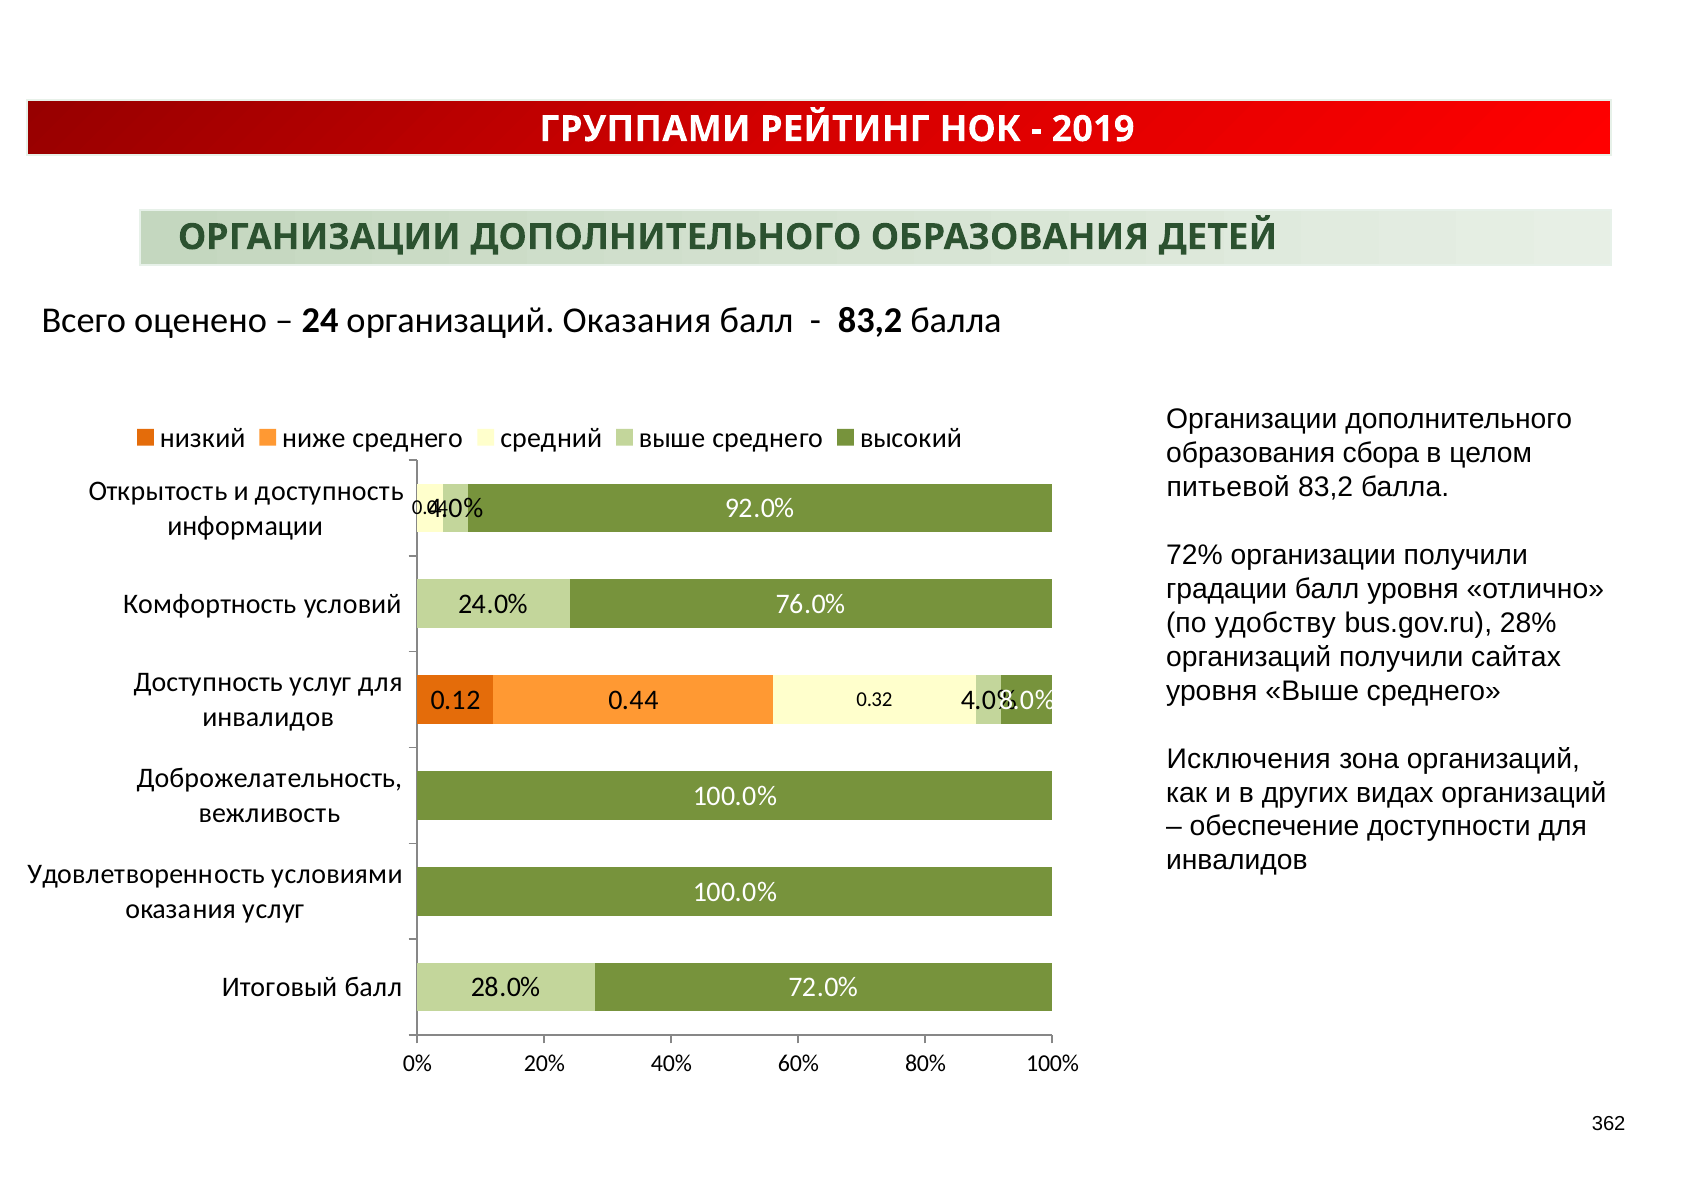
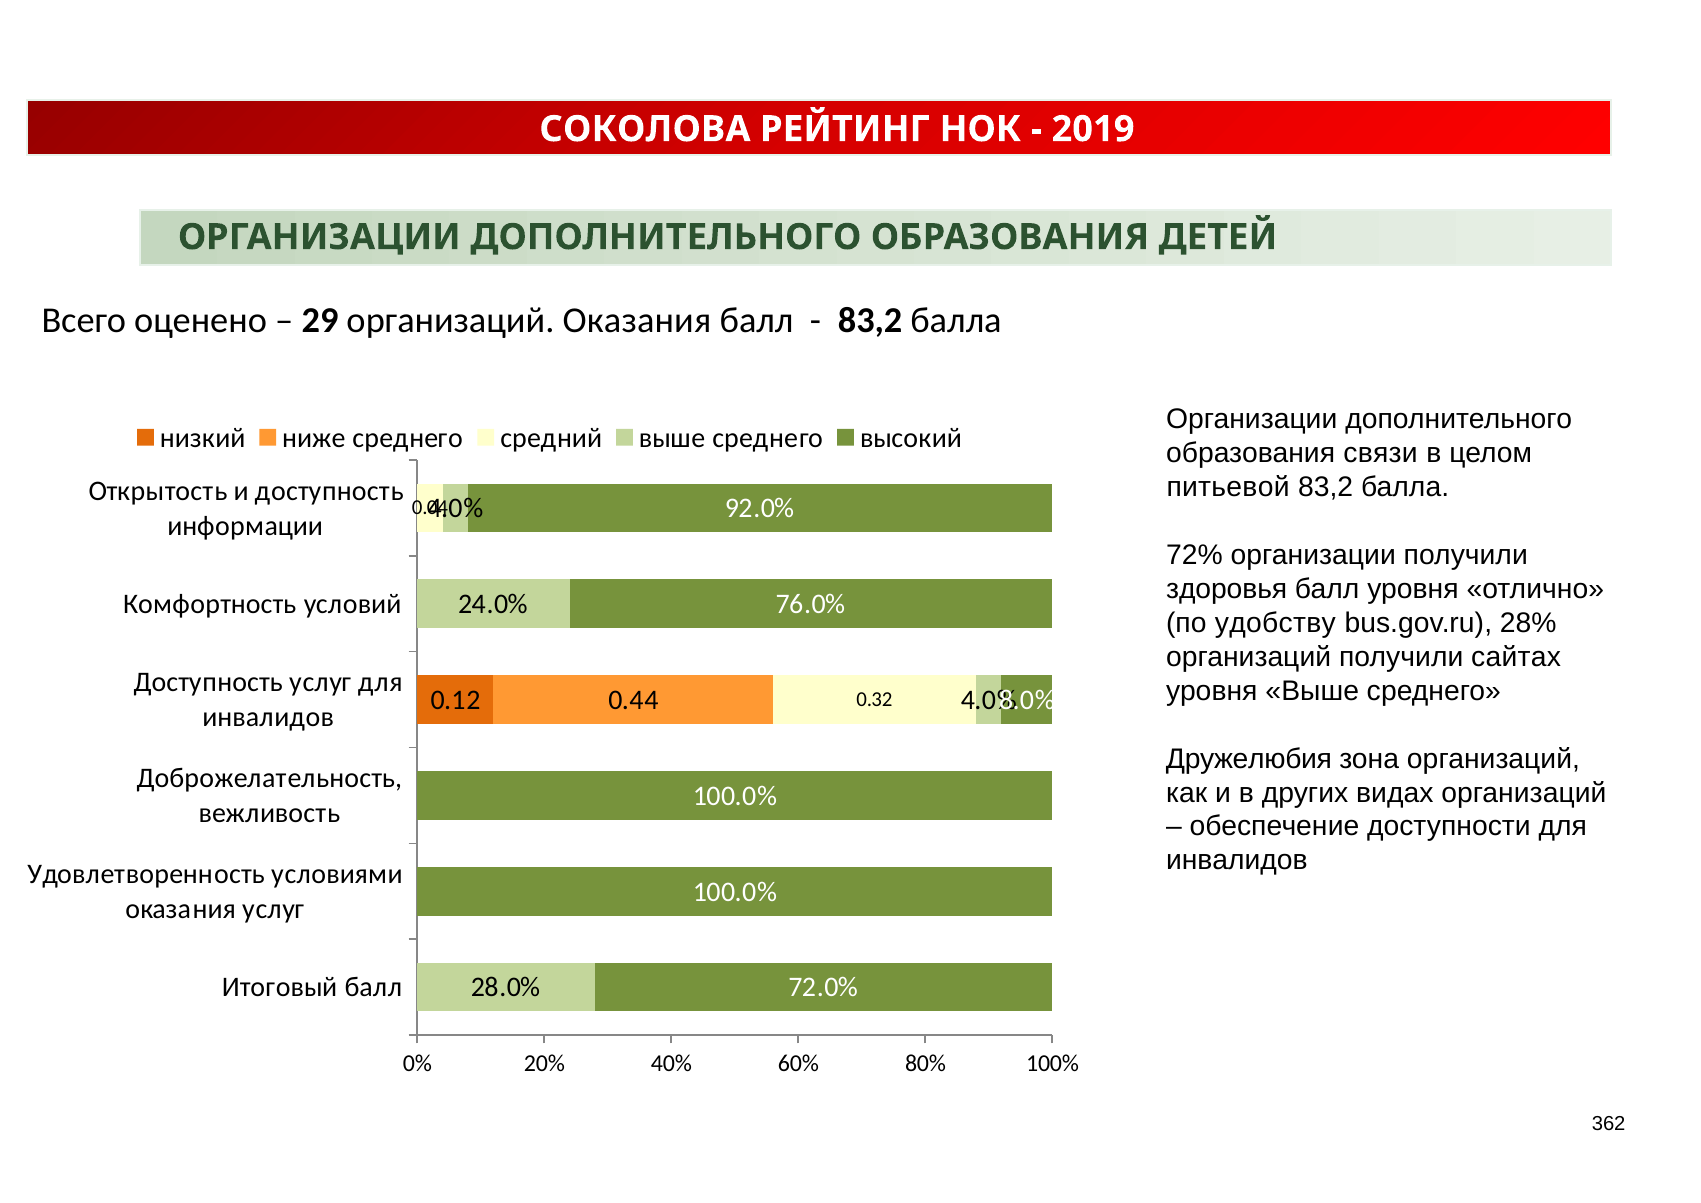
ГРУППАМИ: ГРУППАМИ -> СОКОЛОВА (645, 129)
24: 24 -> 29 (320, 321)
сбора: сбора -> связи (1381, 453)
градации: градации -> здоровья (1227, 589)
Исключения: Исключения -> Дружелюбия (1249, 759)
